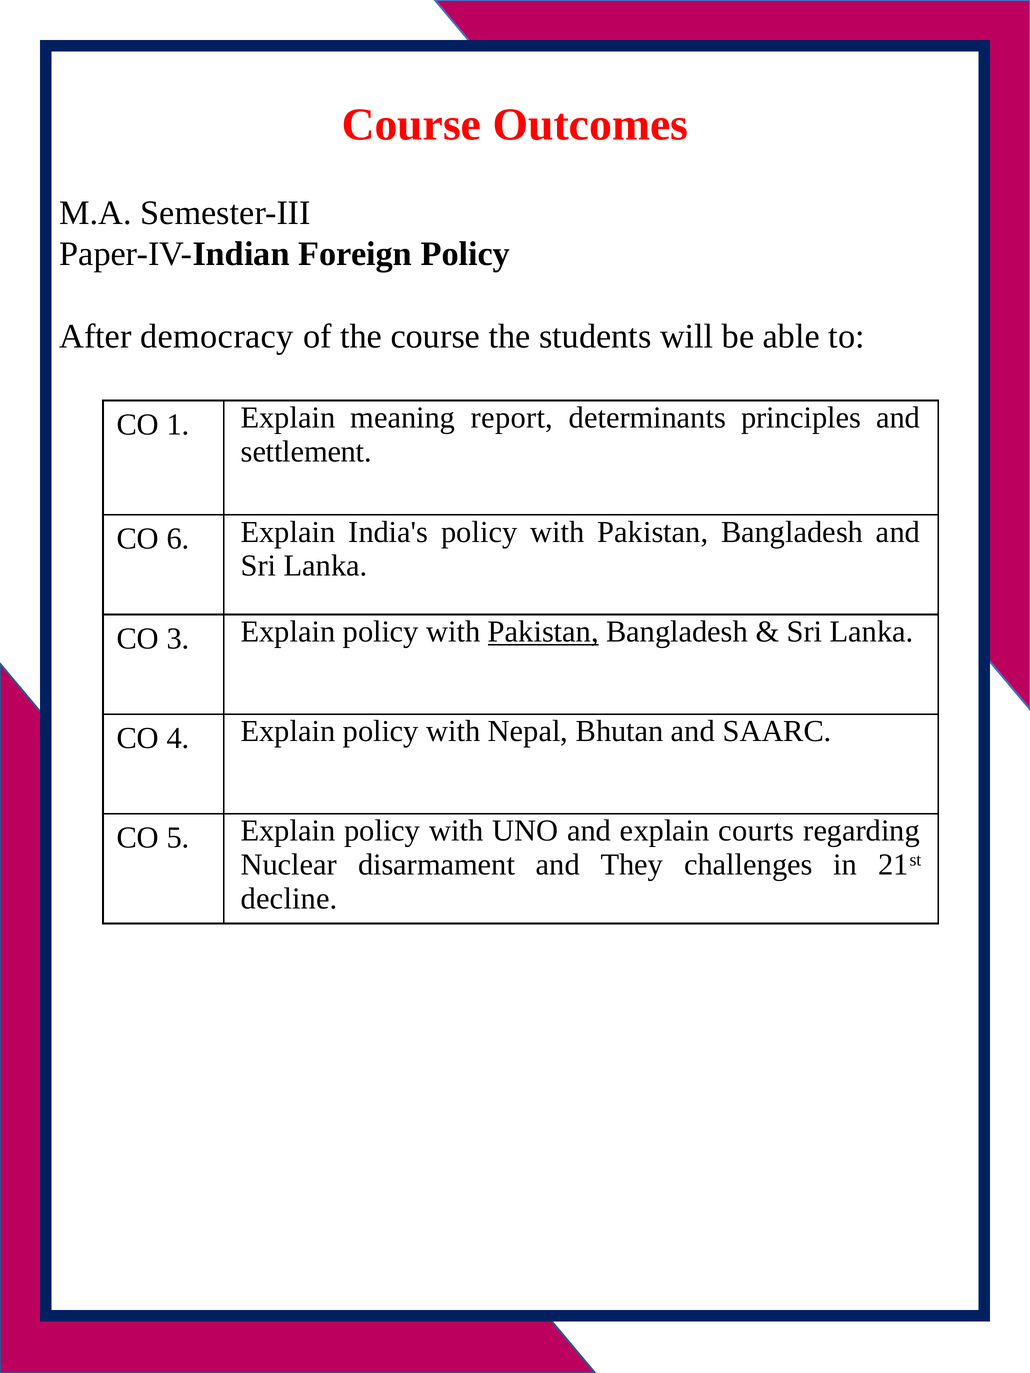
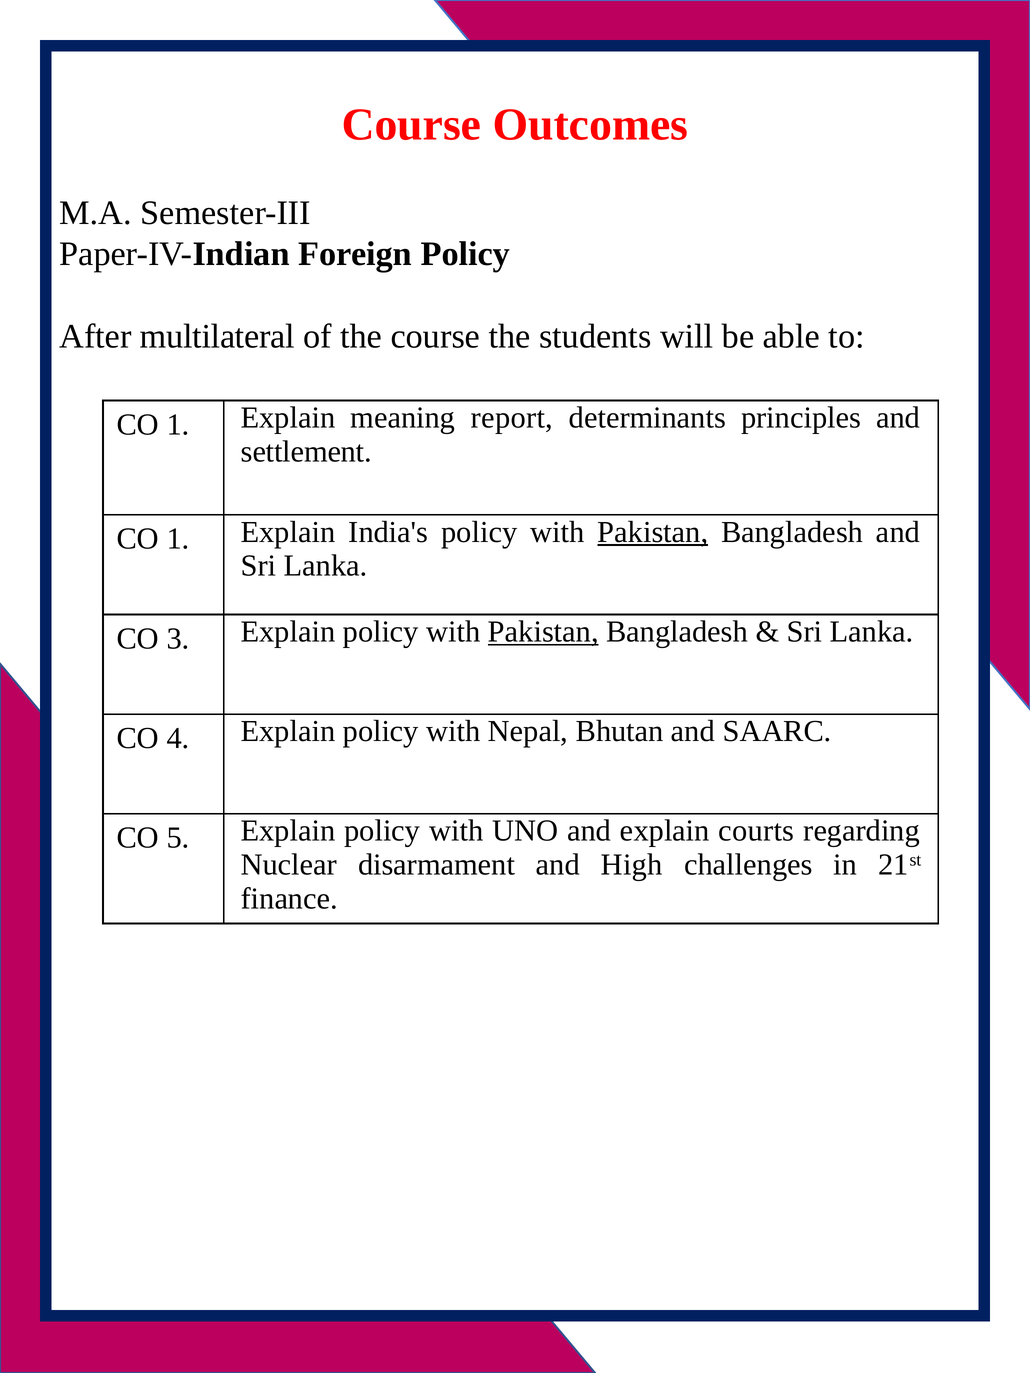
democracy: democracy -> multilateral (217, 336)
6: 6 -> 1 (178, 539)
Pakistan underline: none -> present (653, 532)
They: They -> High (632, 865)
decline: decline -> finance (289, 899)
